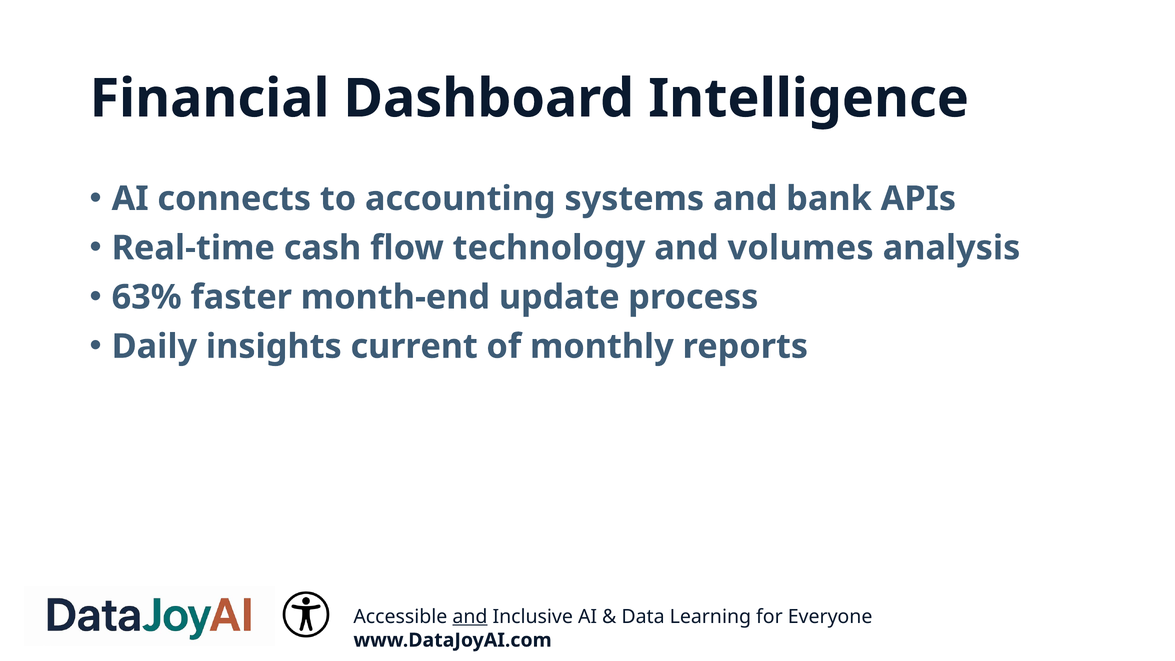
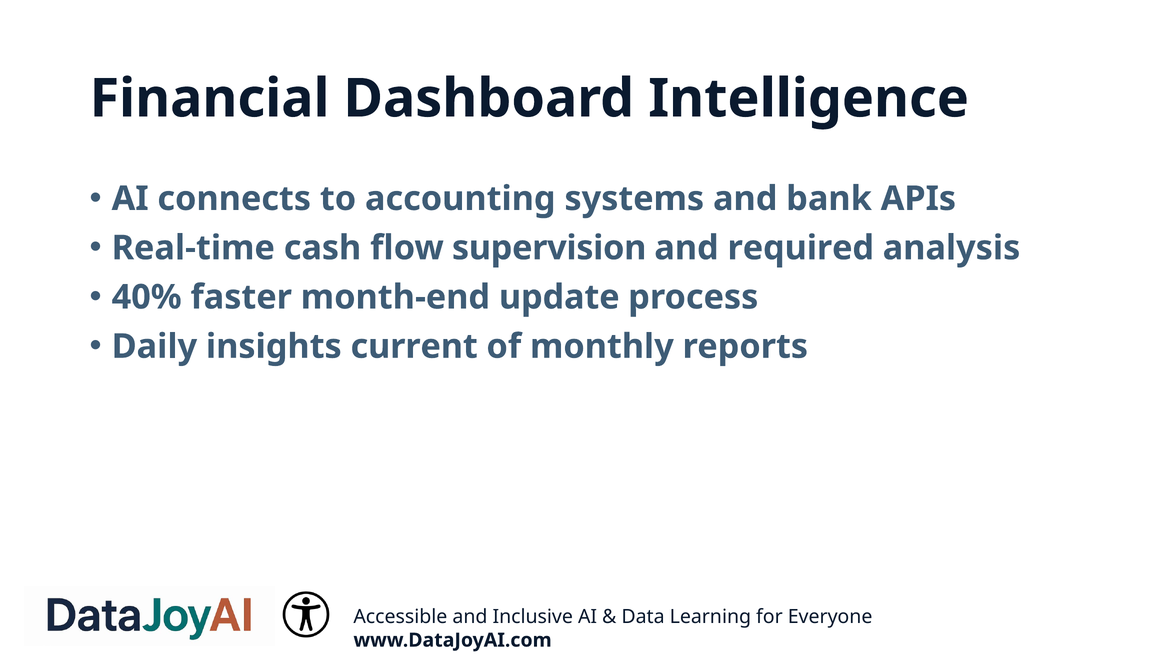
technology: technology -> supervision (549, 248)
volumes: volumes -> required (801, 248)
63%: 63% -> 40% (147, 297)
and underline: present -> none (470, 617)
